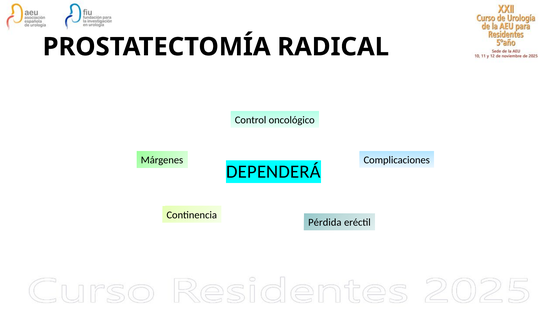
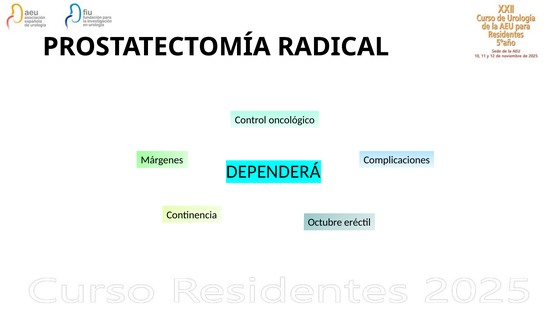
Pérdida: Pérdida -> Octubre (325, 223)
